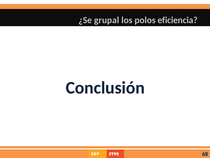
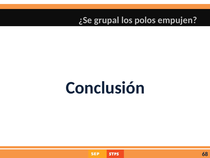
eficiencia: eficiencia -> empujen (177, 20)
